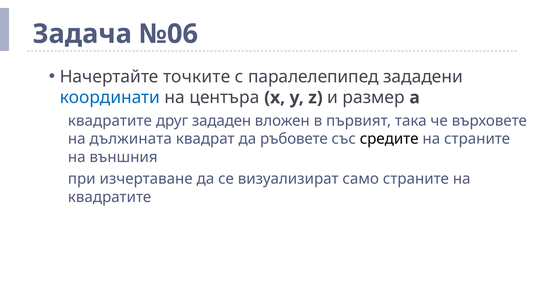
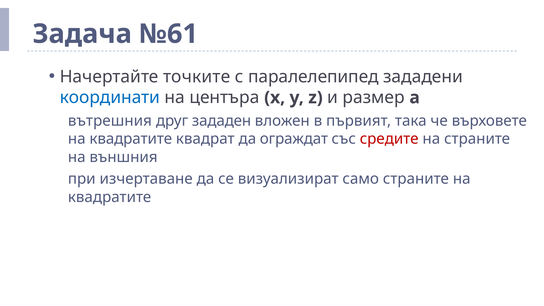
№06: №06 -> №61 (168, 34)
квадратите: квадратите -> вътрешния (110, 121)
дължината: дължината -> квадратите (131, 139)
ръбовете: ръбовете -> ограждат (294, 139)
средите colour: black -> red (389, 139)
